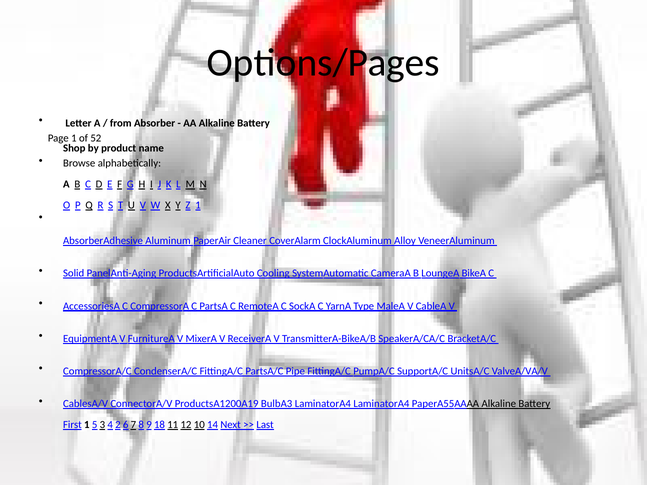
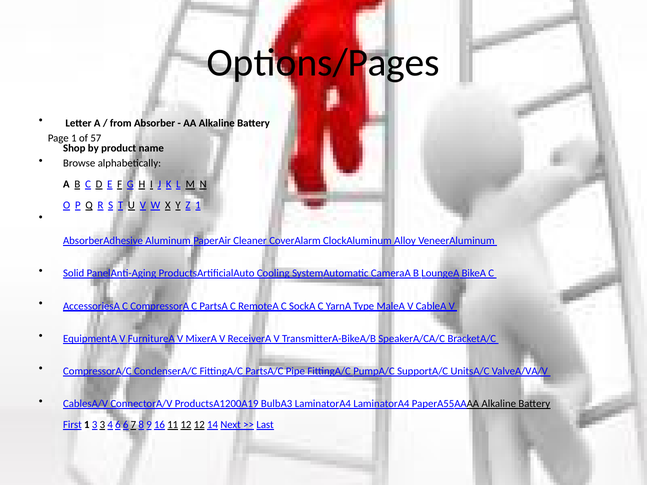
52: 52 -> 57 (96, 138)
1 5: 5 -> 3 (95, 425)
4 2: 2 -> 6 (118, 425)
18: 18 -> 16 (159, 425)
12 10: 10 -> 12 (199, 425)
